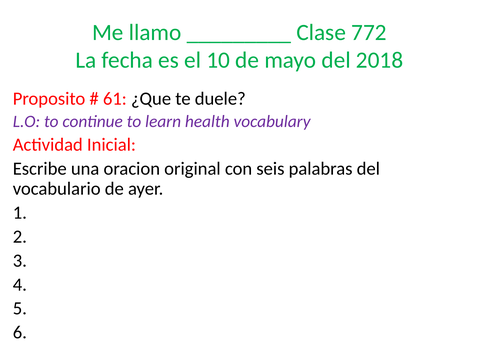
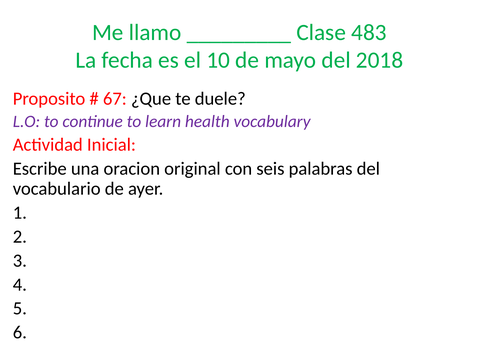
772: 772 -> 483 (369, 32)
61: 61 -> 67 (115, 99)
